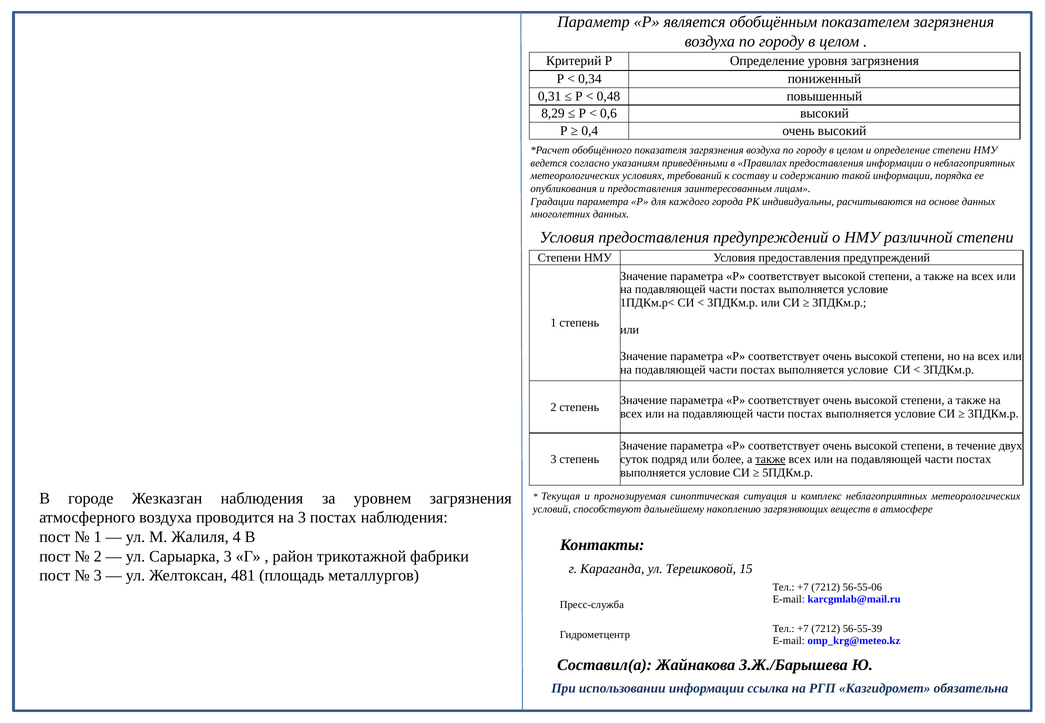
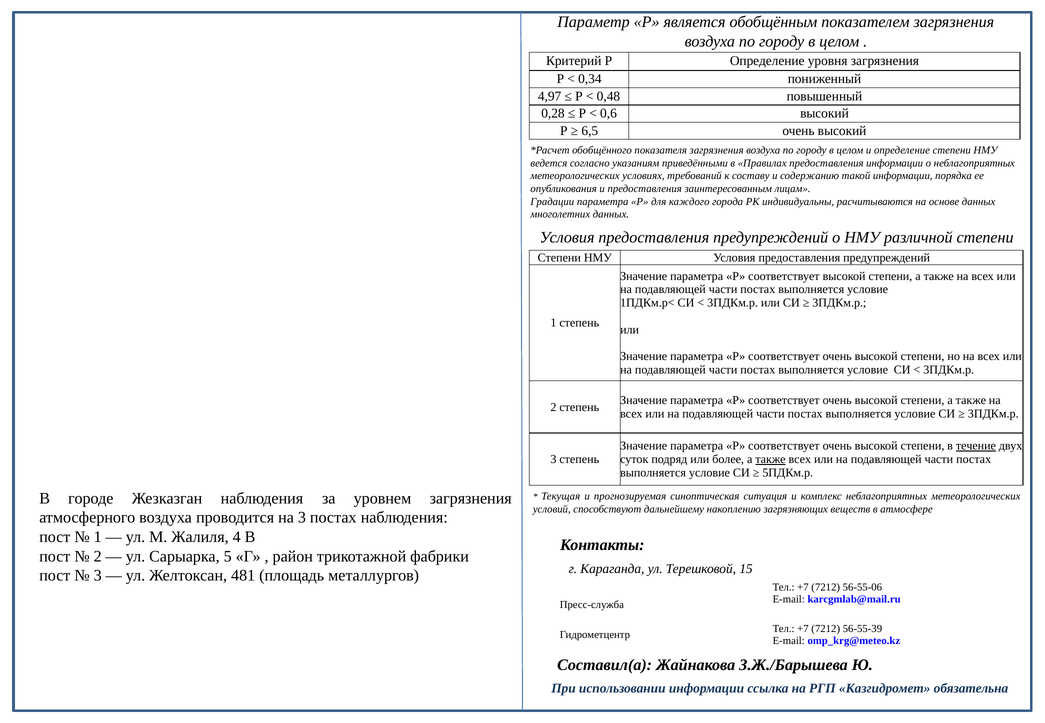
0,31: 0,31 -> 4,97 (550, 96)
8,29: 8,29 -> 0,28 (553, 114)
0,4: 0,4 -> 6,5 (590, 131)
течение underline: none -> present (976, 446)
Сарыарка 3: 3 -> 5 (228, 557)
